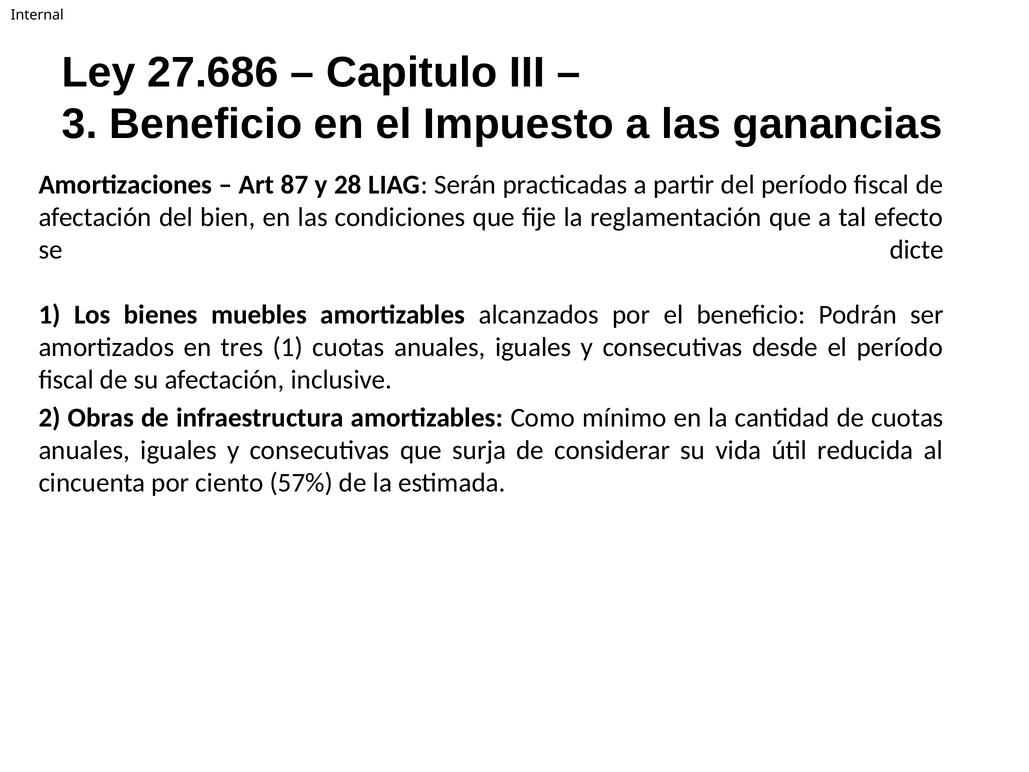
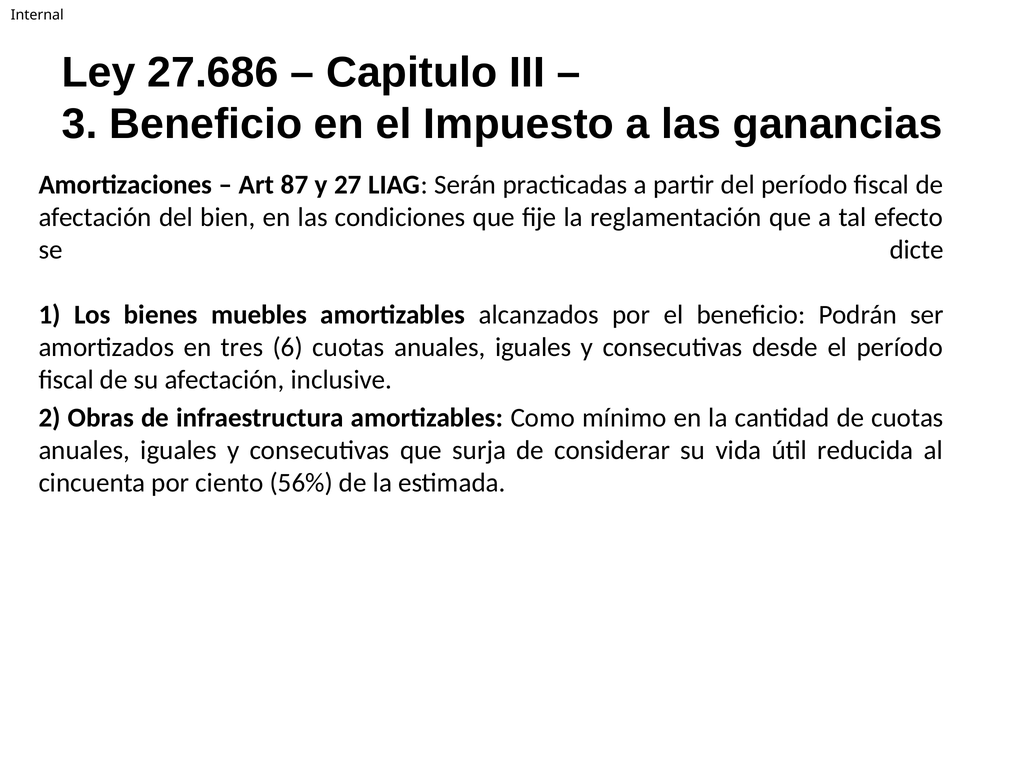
28: 28 -> 27 (348, 185)
tres 1: 1 -> 6 (288, 347)
57%: 57% -> 56% (301, 483)
